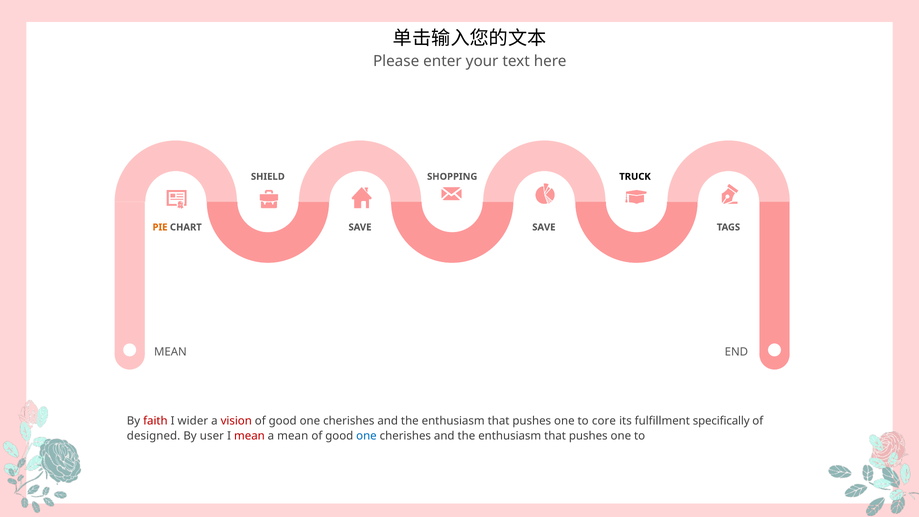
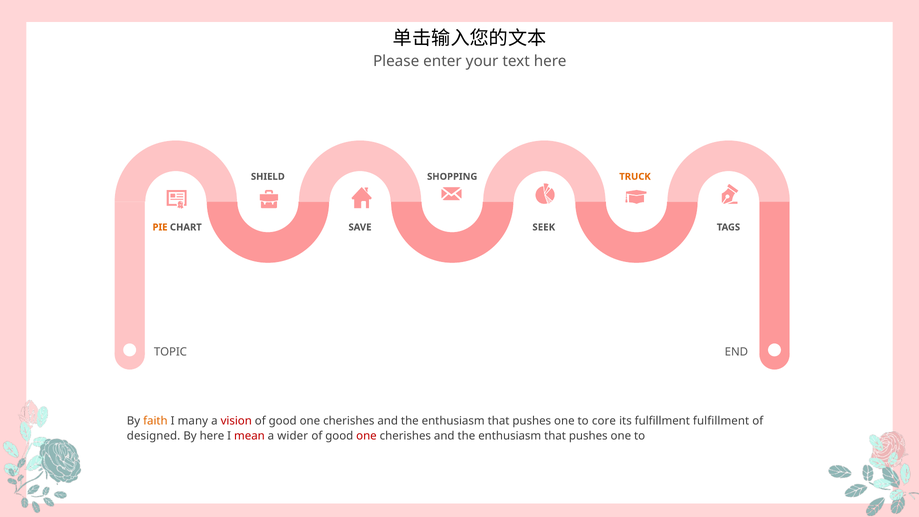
TRUCK colour: black -> orange (635, 177)
SAVE SAVE: SAVE -> SEEK (544, 227)
MEAN: MEAN -> TOPIC (170, 352)
faith colour: red -> orange (155, 421)
wider: wider -> many (193, 421)
fulfillment specifically: specifically -> fulfillment (721, 421)
By user: user -> here (212, 436)
a mean: mean -> wider (293, 436)
one colour: blue -> red (366, 436)
